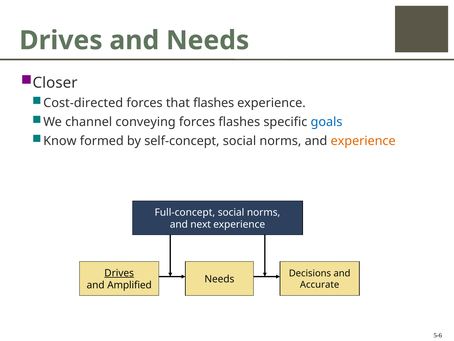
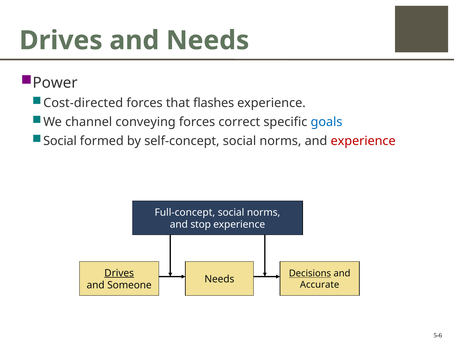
Closer: Closer -> Power (55, 83)
forces flashes: flashes -> correct (239, 122)
Know: Know -> Social (60, 141)
experience colour: orange -> red (363, 141)
next: next -> stop (201, 224)
Decisions underline: none -> present (310, 273)
Amplified: Amplified -> Someone (129, 285)
